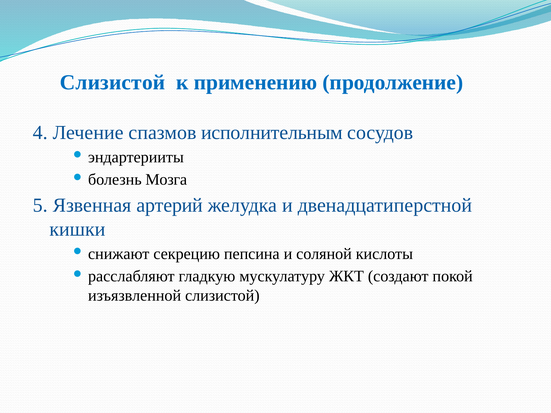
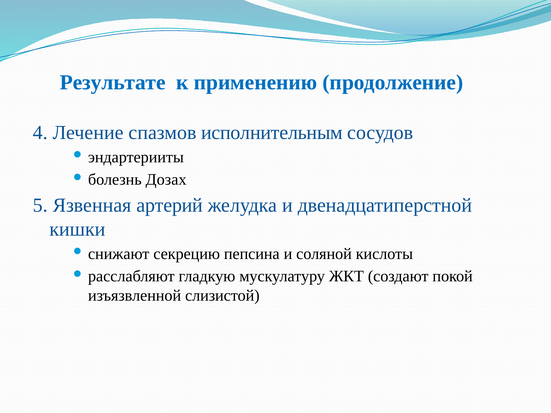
Слизистой: Слизистой -> Результате (113, 82)
Мозга: Мозга -> Дозах (166, 180)
